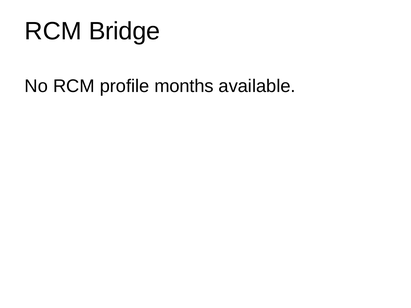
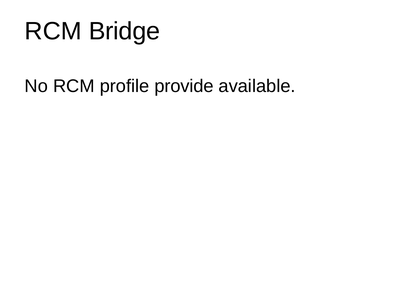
months: months -> provide (184, 86)
